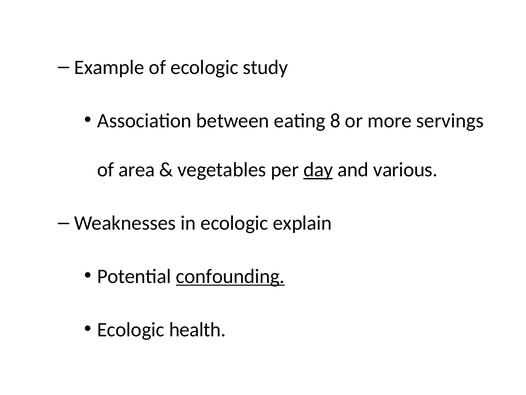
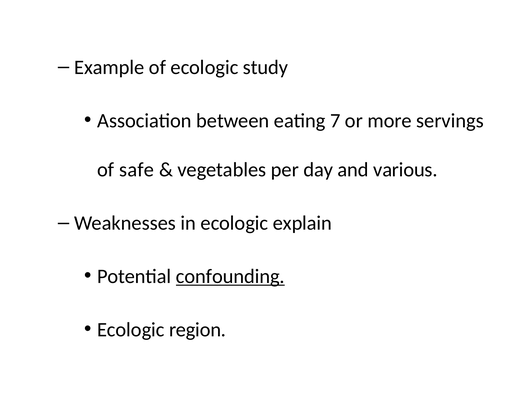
8: 8 -> 7 (335, 120)
area: area -> safe (137, 170)
day underline: present -> none (318, 170)
health: health -> region (198, 329)
